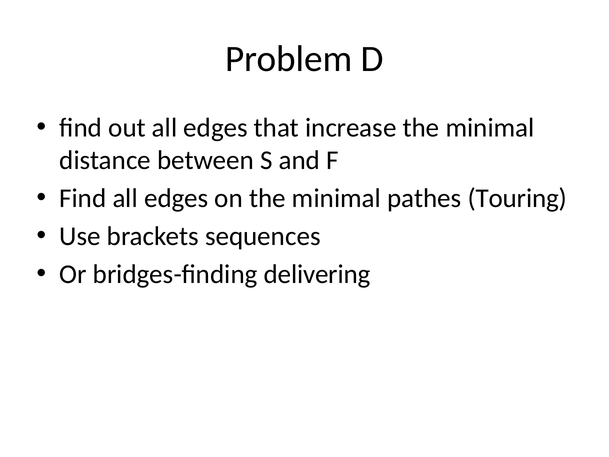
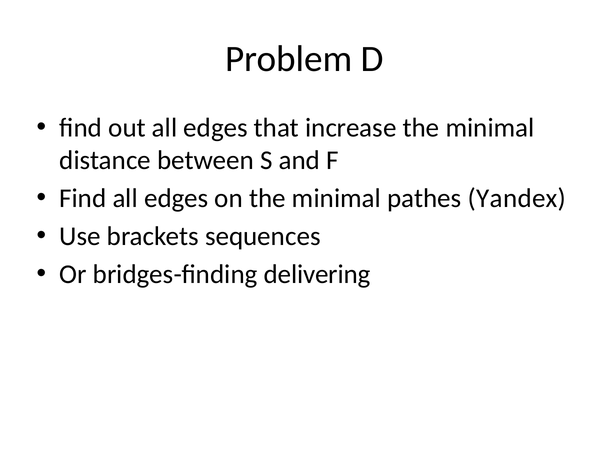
Touring: Touring -> Yandex (517, 198)
